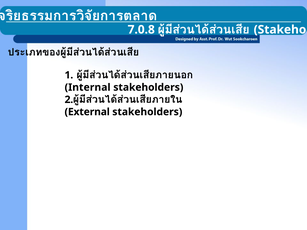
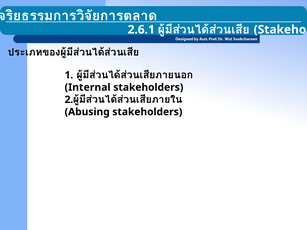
7.0.8: 7.0.8 -> 2.6.1 (141, 30)
External: External -> Abusing (87, 112)
